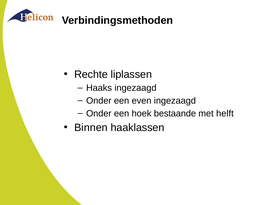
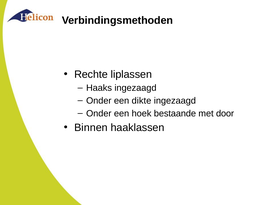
even: even -> dikte (141, 101)
helft: helft -> door (225, 113)
